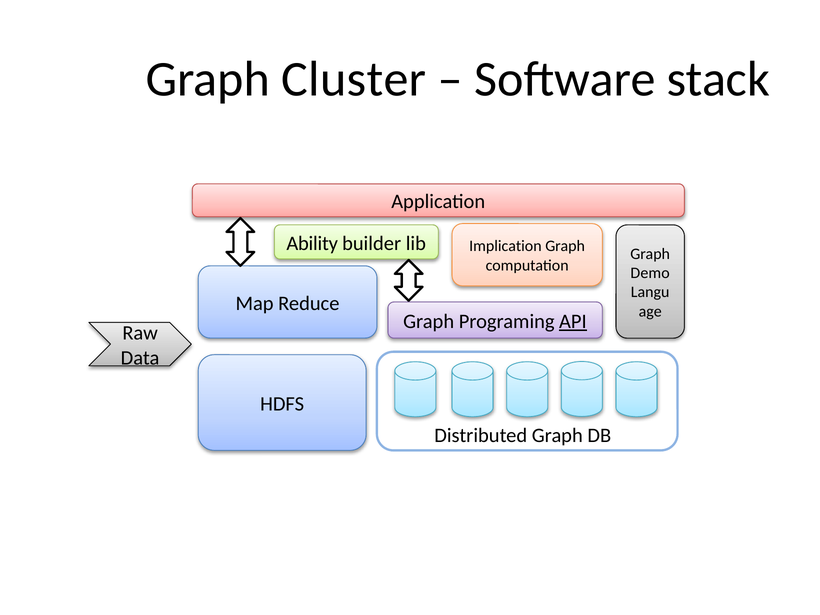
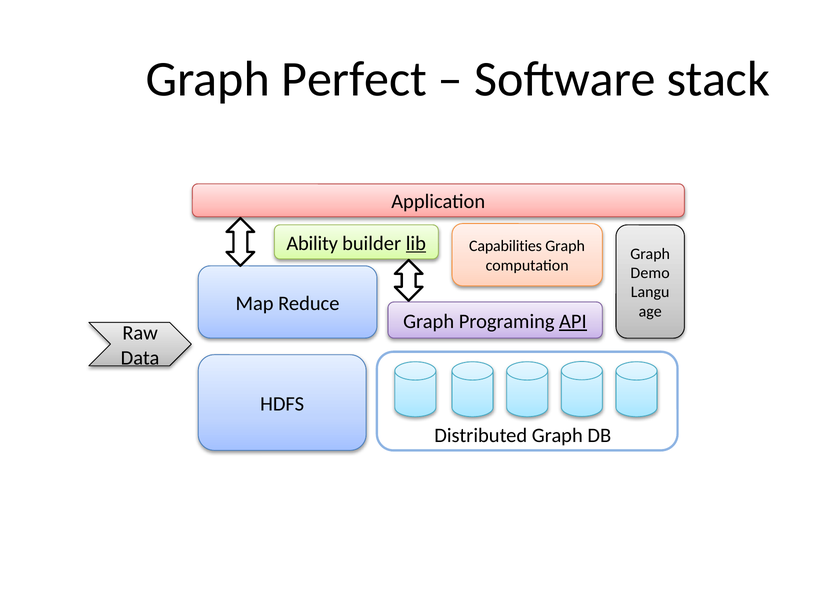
Cluster: Cluster -> Perfect (354, 79)
lib underline: none -> present (416, 243)
Implication: Implication -> Capabilities (506, 246)
